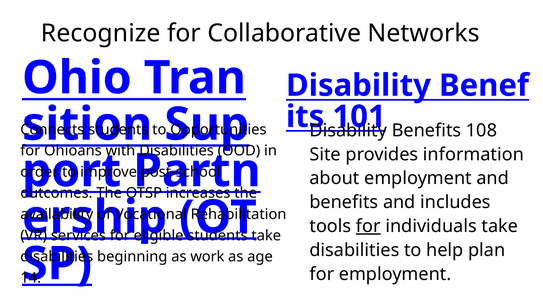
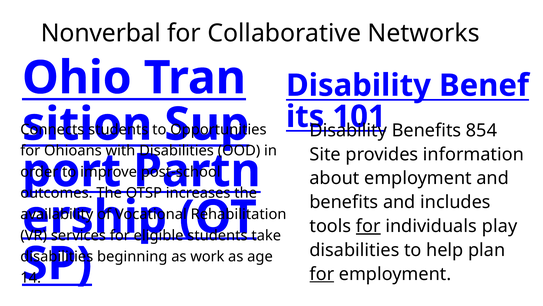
Recognize: Recognize -> Nonverbal (101, 33)
108: 108 -> 854 (481, 130)
individuals take: take -> play (500, 226)
for underline: none -> present (322, 274)
